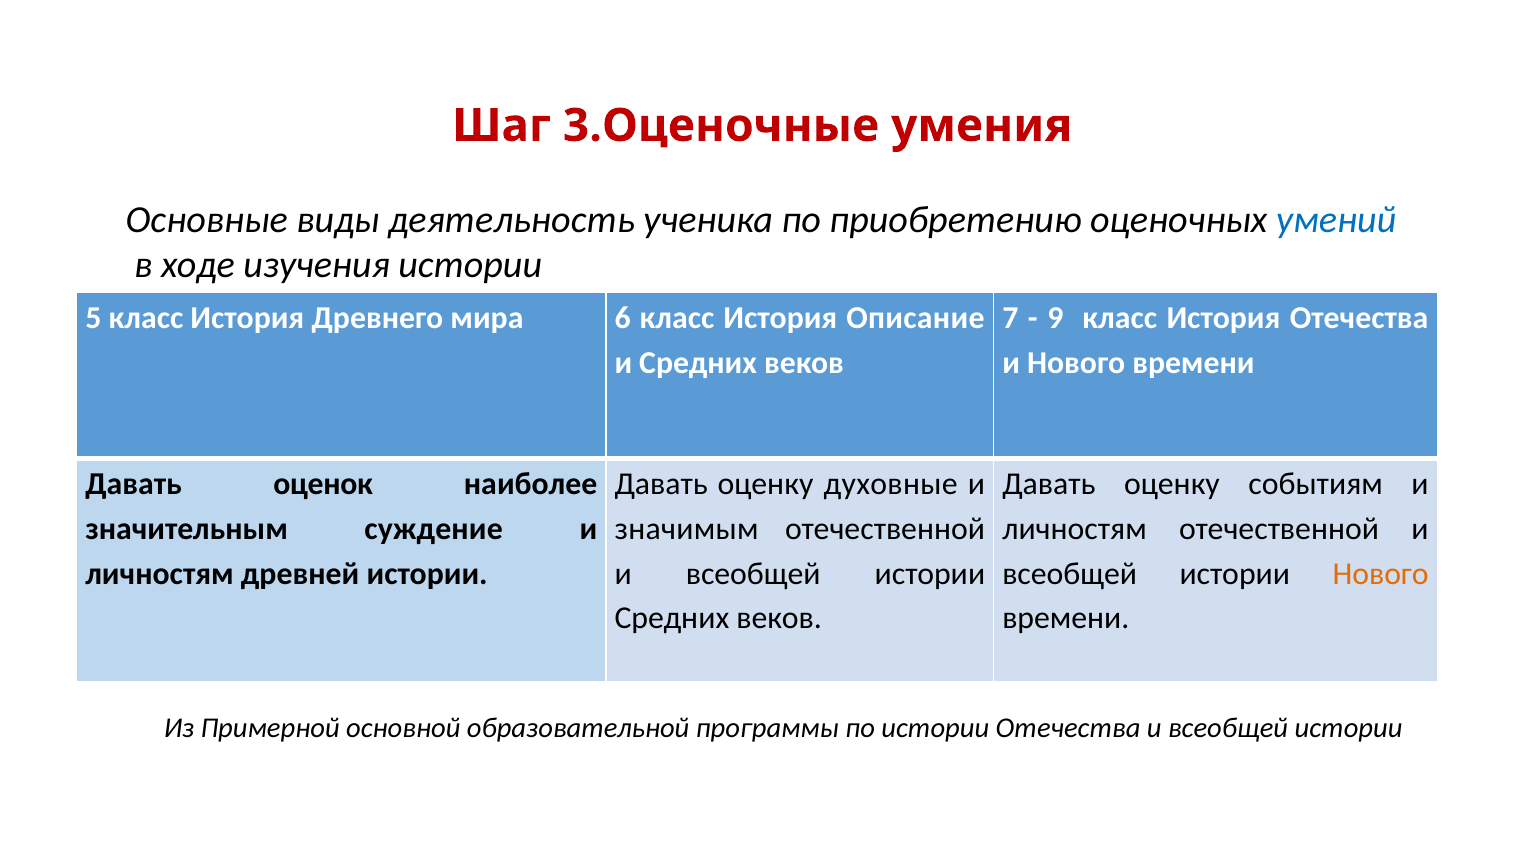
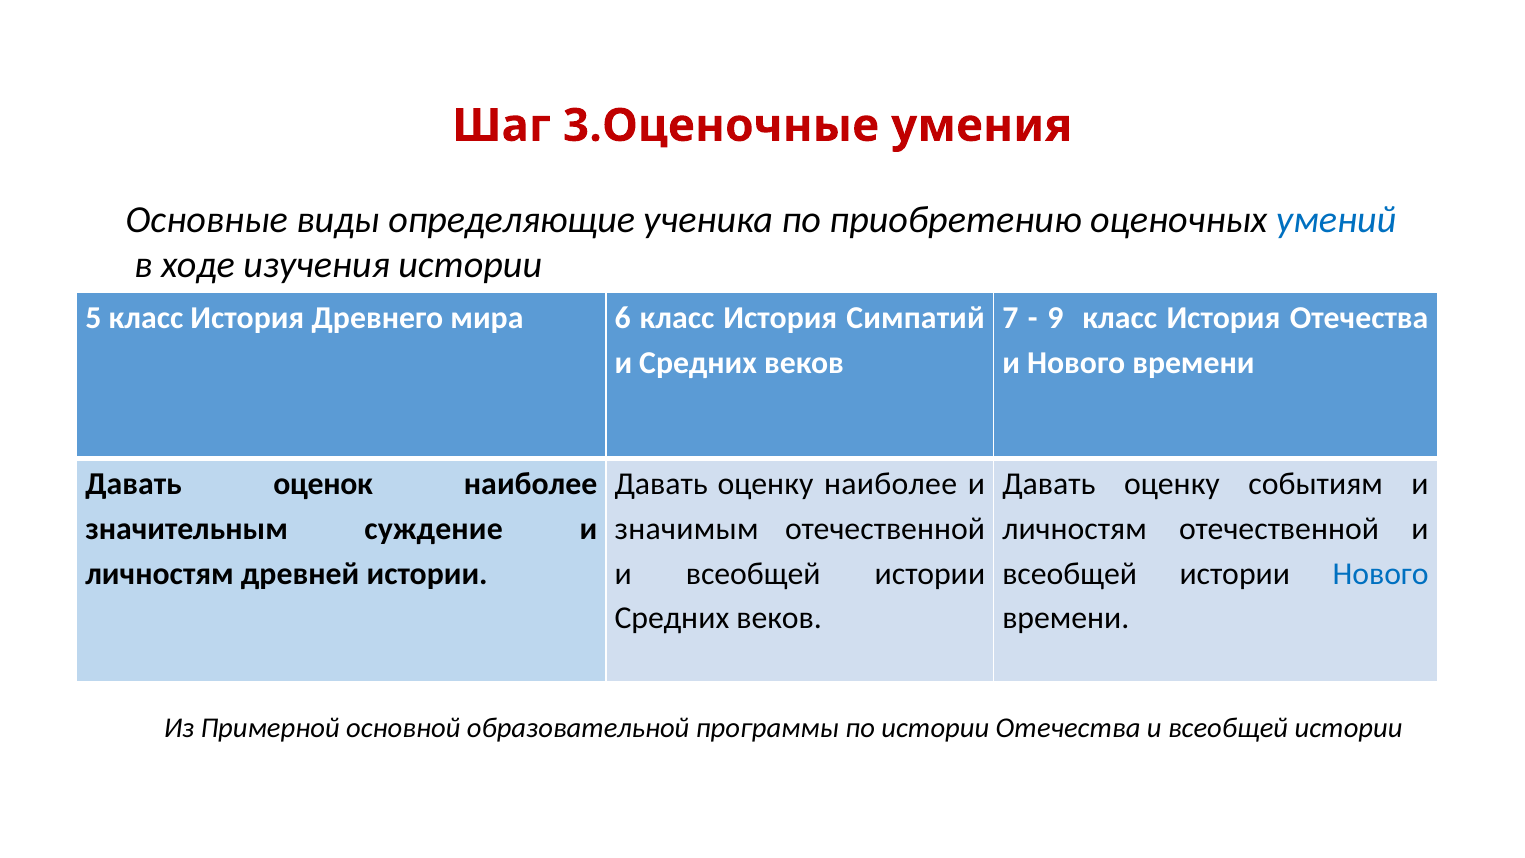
деятельность: деятельность -> определяющие (512, 219)
Описание: Описание -> Симпатий (916, 318)
оценку духовные: духовные -> наиболее (891, 484)
Нового colour: orange -> blue (1381, 573)
